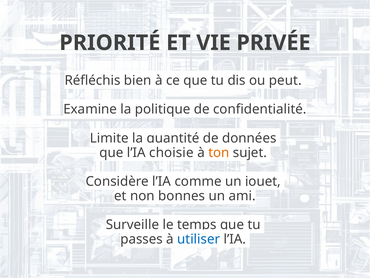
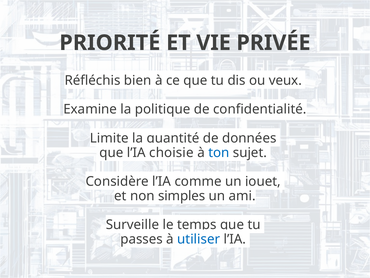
peut: peut -> veux (285, 80)
ton colour: orange -> blue (219, 152)
bonnes: bonnes -> simples (182, 196)
